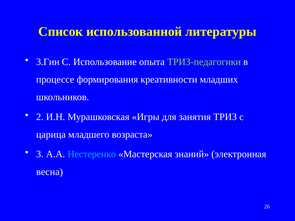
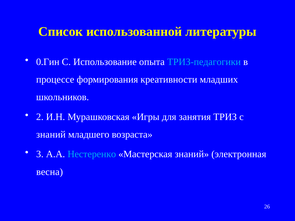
3.Гин: 3.Гин -> 0.Гин (48, 62)
ТРИЗ-педагогики colour: light green -> light blue (204, 62)
царица: царица -> знаний (51, 135)
